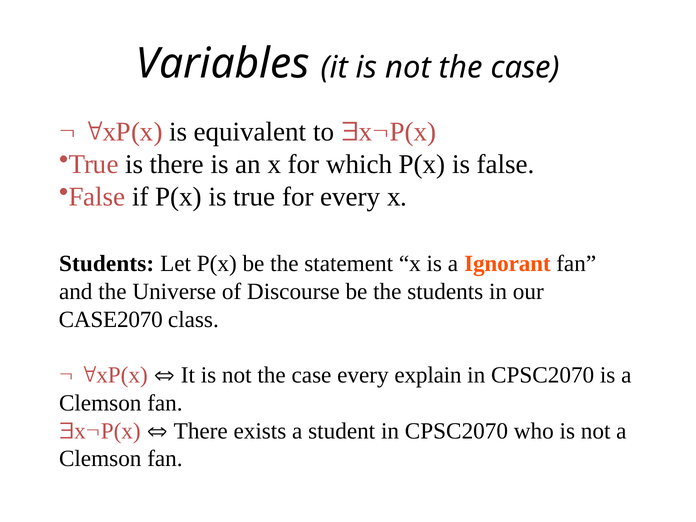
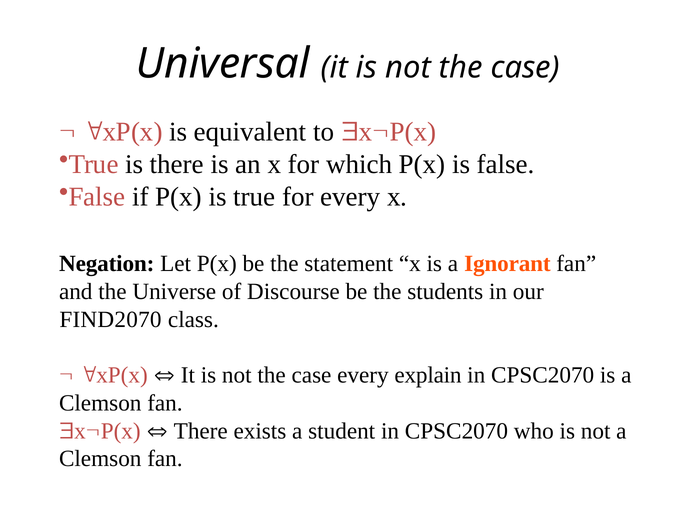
Variables: Variables -> Universal (223, 64)
Students: Students -> Negation (107, 264)
CASE2070: CASE2070 -> FIND2070 (110, 319)
